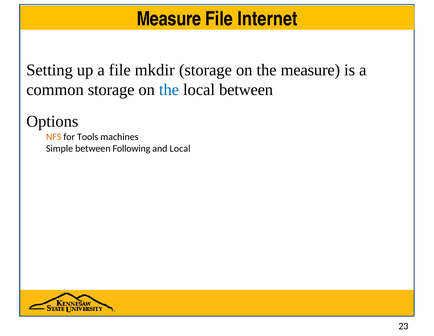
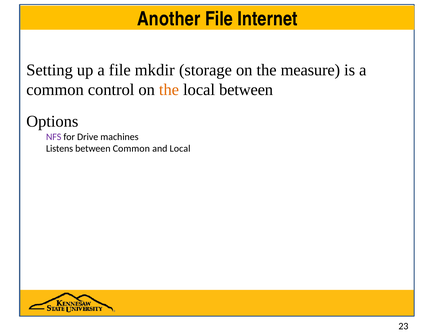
Measure: Measure -> Another (169, 19)
common storage: storage -> control (111, 90)
the colour: blue -> orange (169, 90)
NFS colour: orange -> purple (54, 136)
Tools: Tools -> Drive (88, 136)
Simple: Simple -> Listens (60, 148)
between Following: Following -> Common (131, 148)
